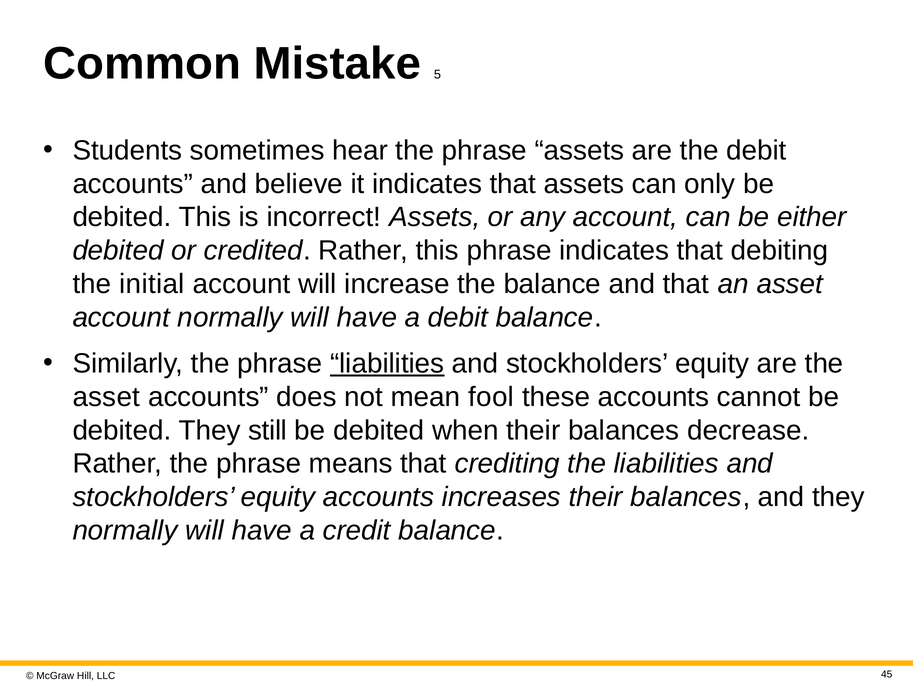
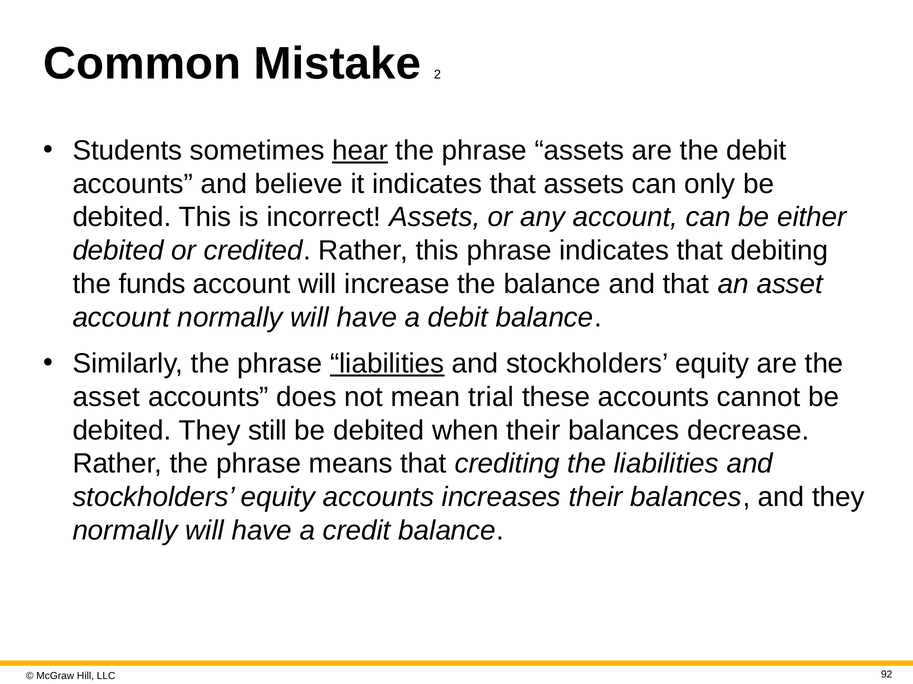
5: 5 -> 2 (438, 75)
hear underline: none -> present (360, 151)
initial: initial -> funds (152, 284)
fool: fool -> trial (491, 397)
45: 45 -> 92 (887, 675)
